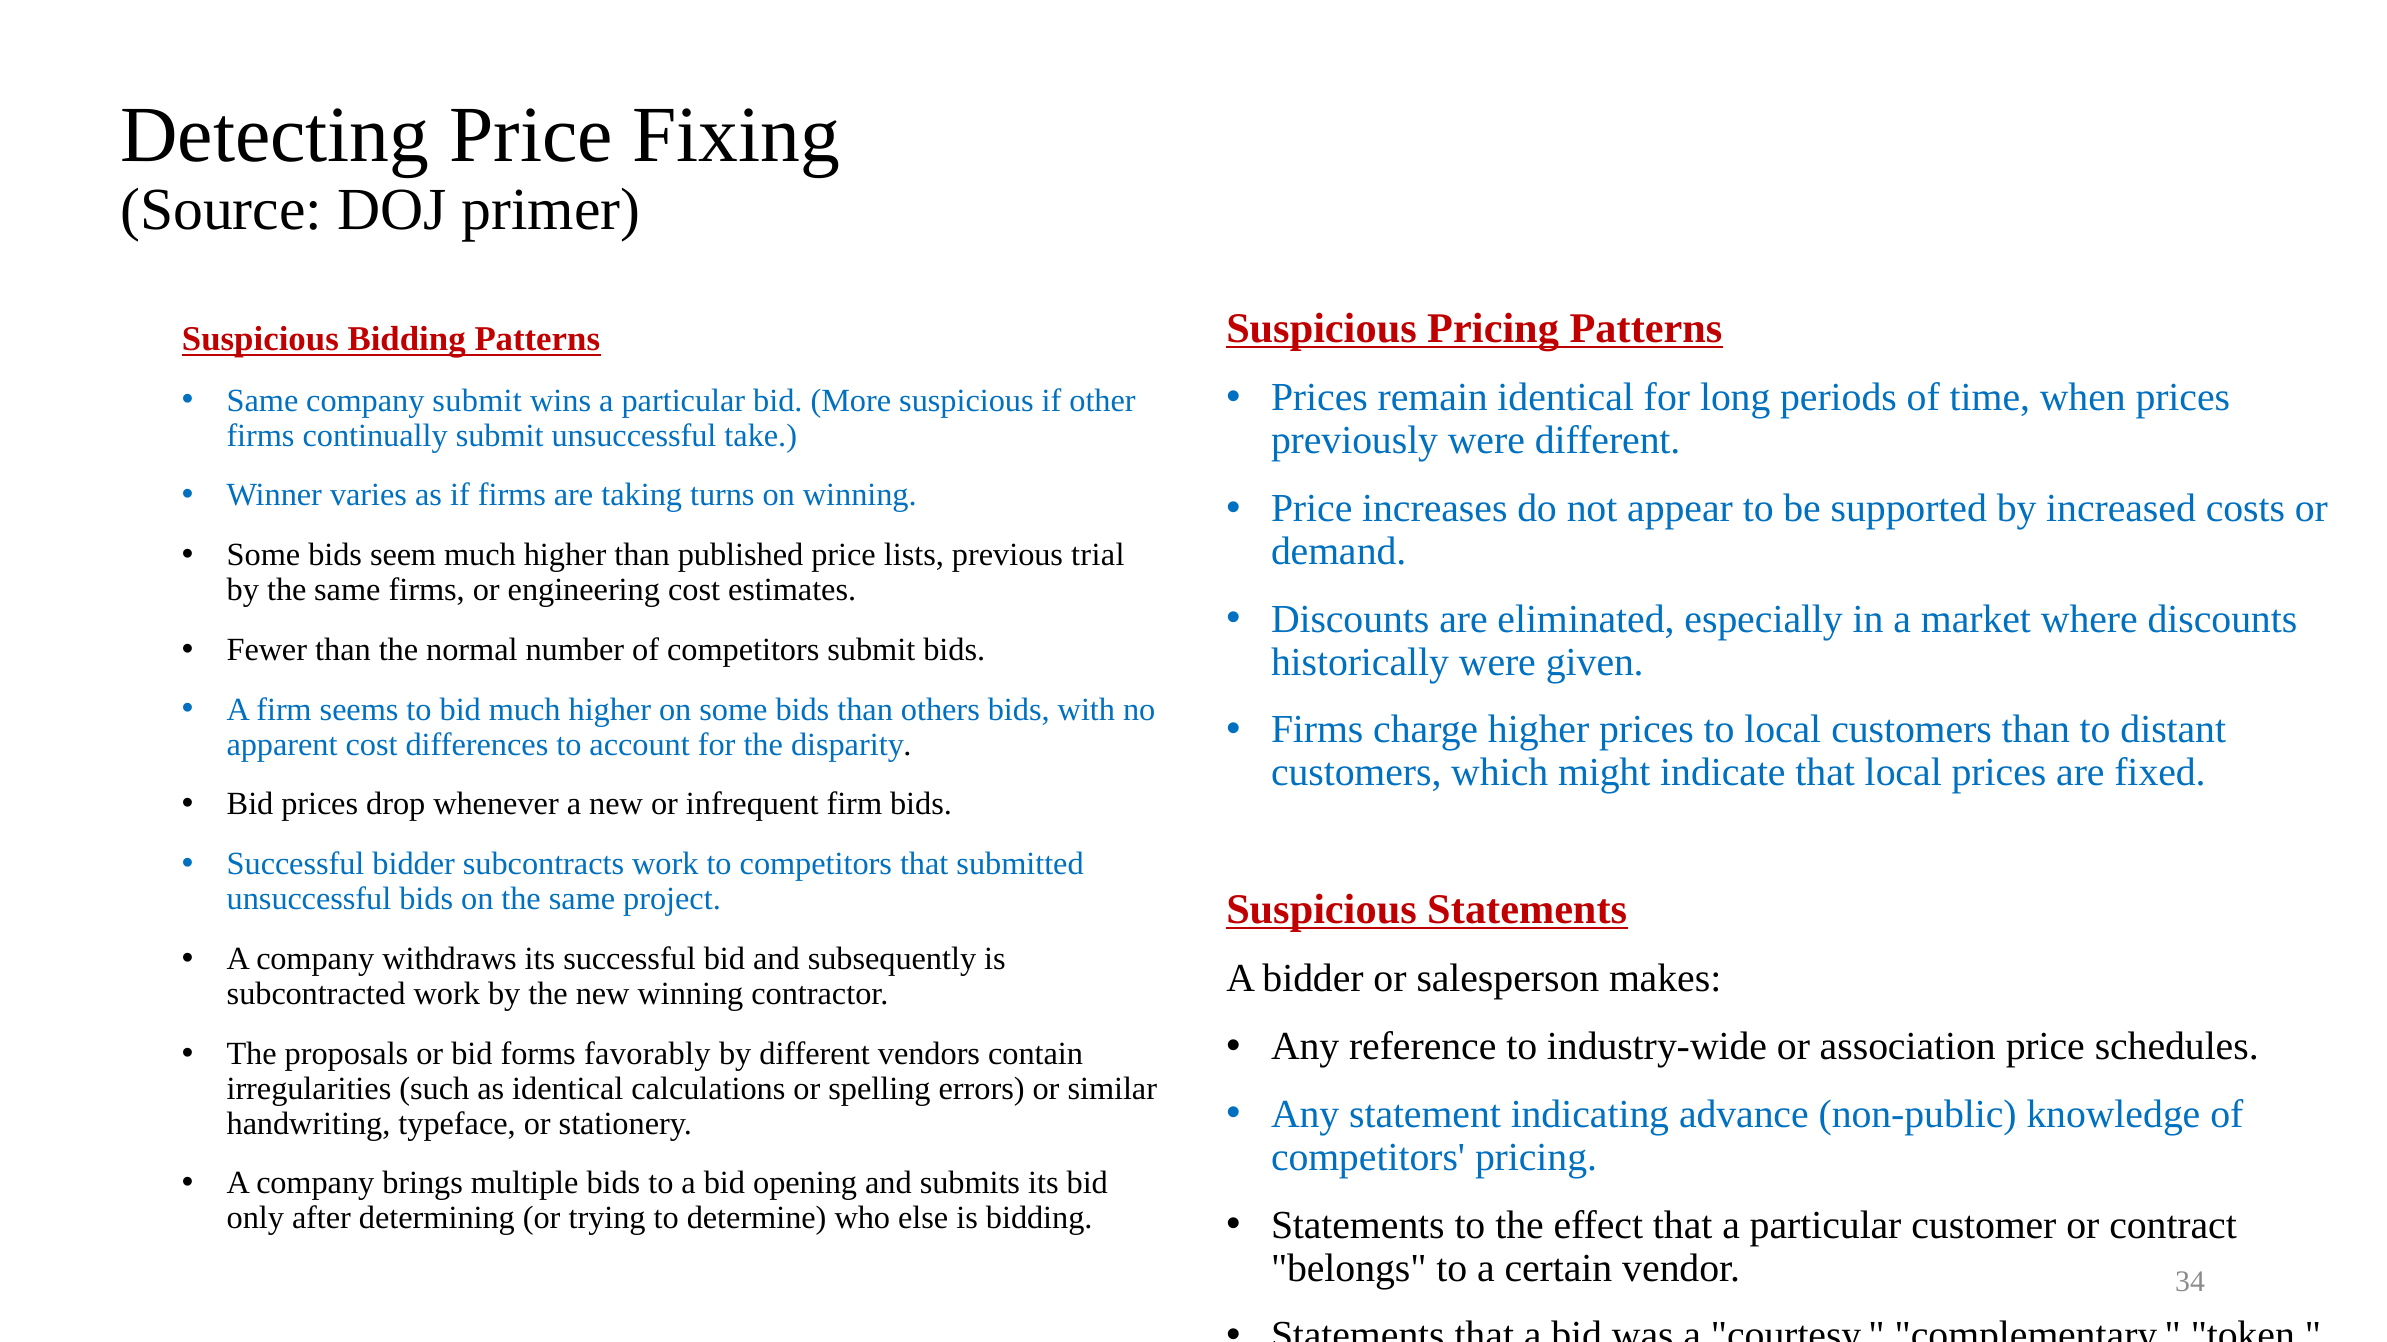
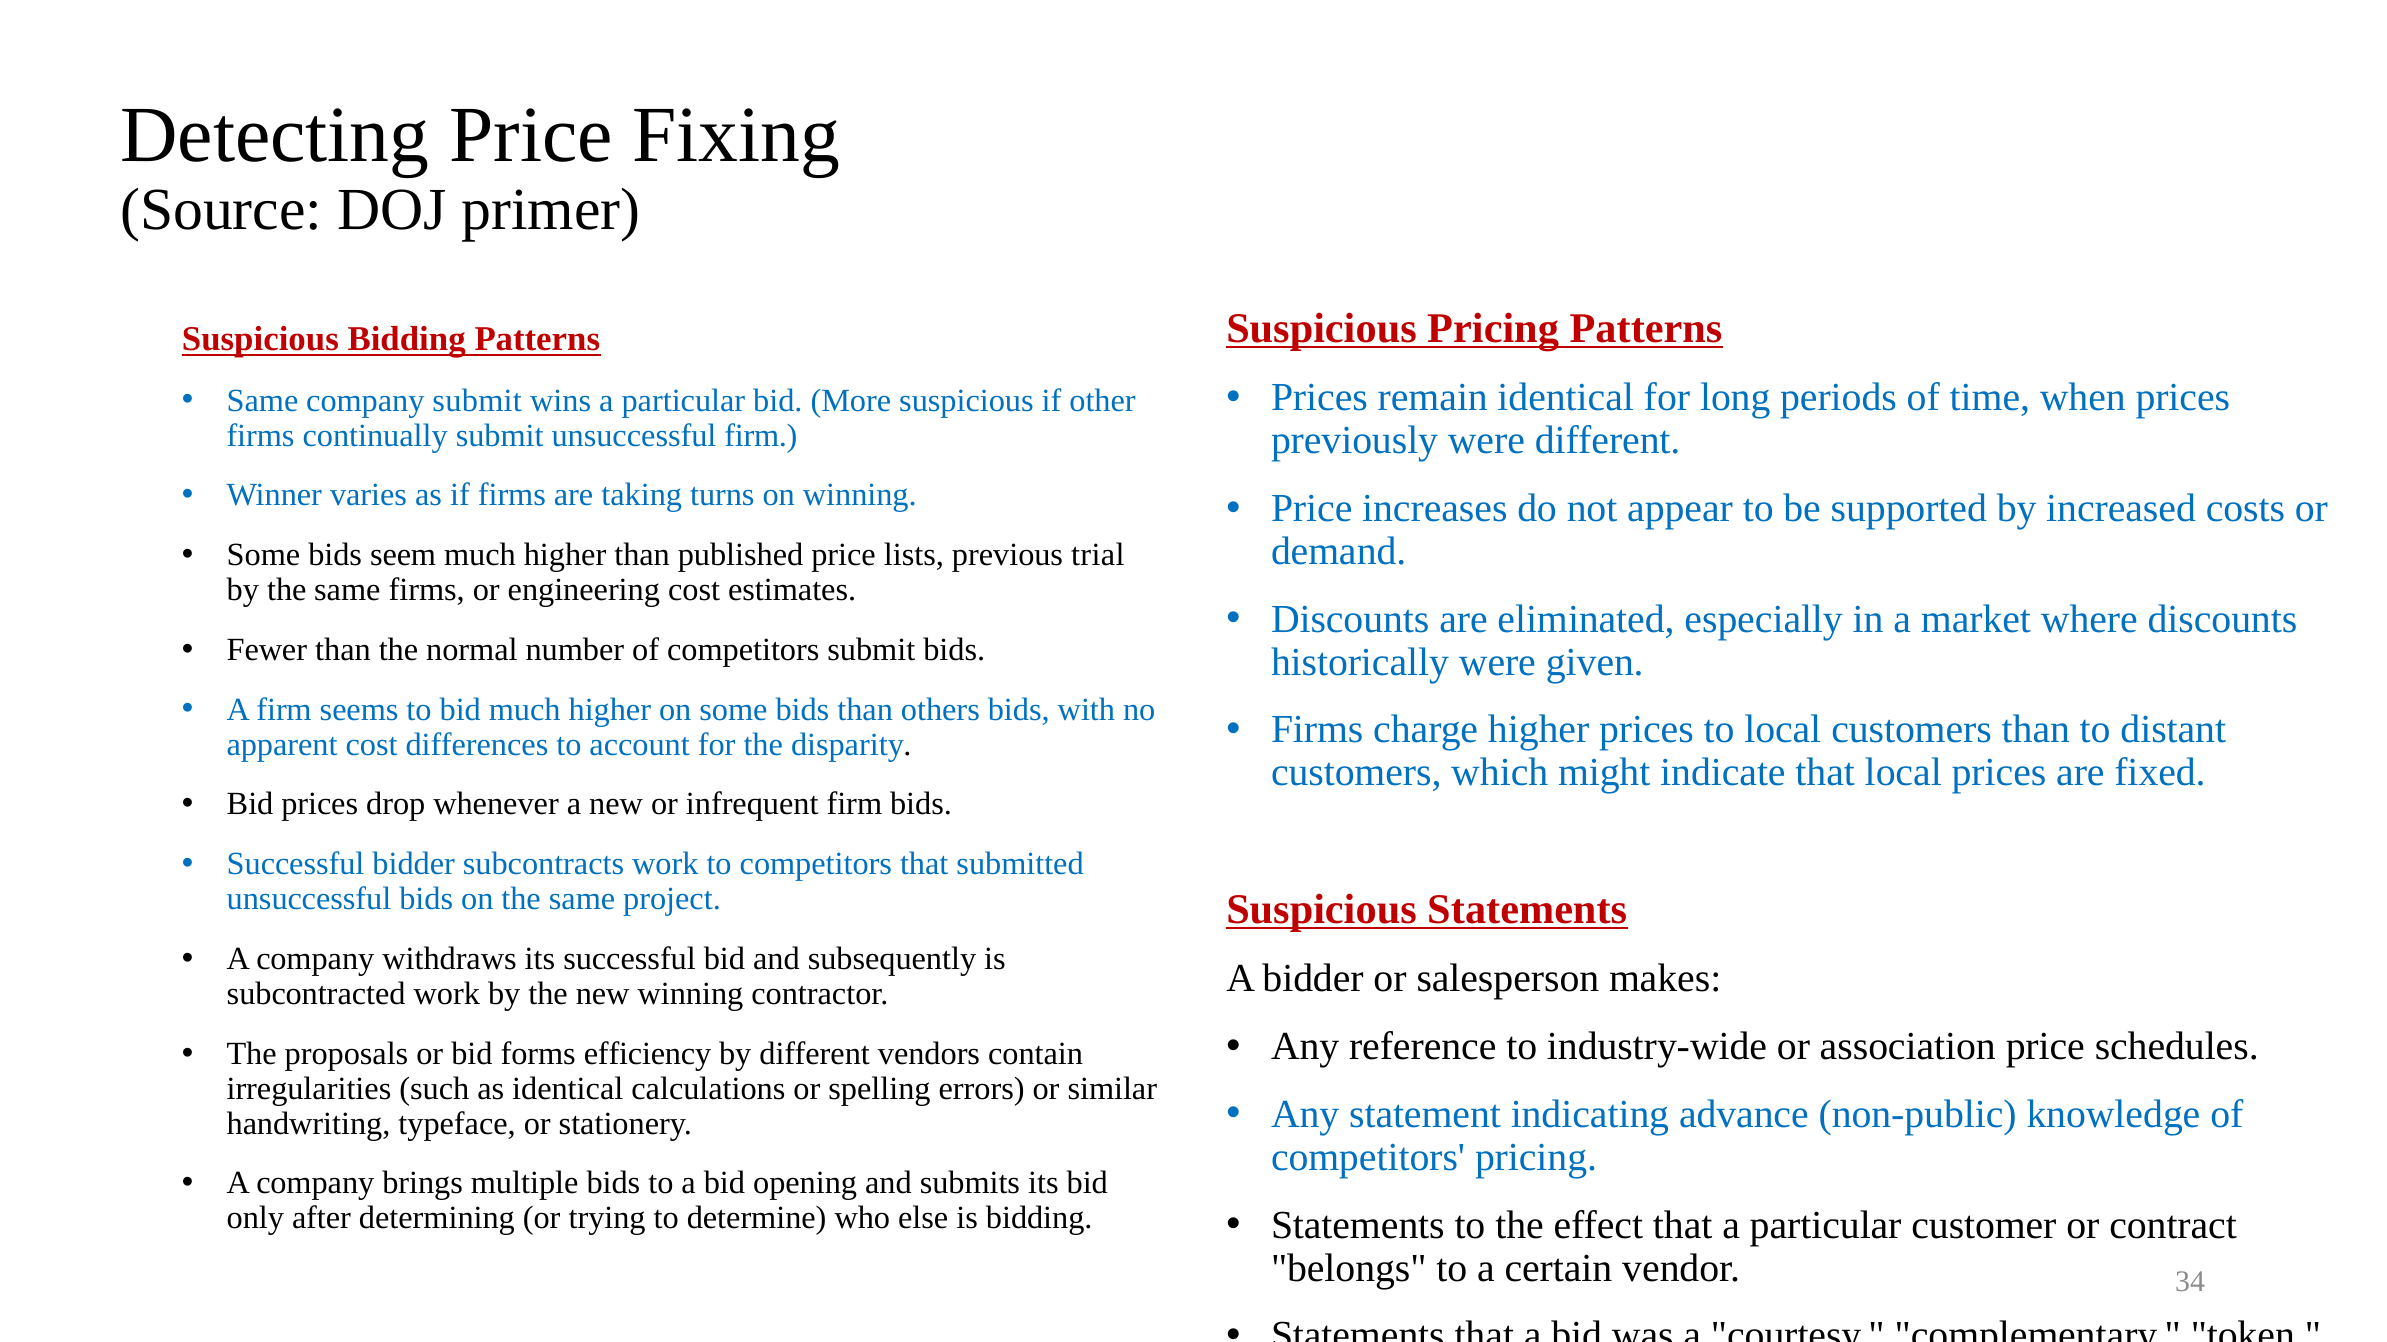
unsuccessful take: take -> firm (761, 436)
favorably: favorably -> efficiency (648, 1054)
